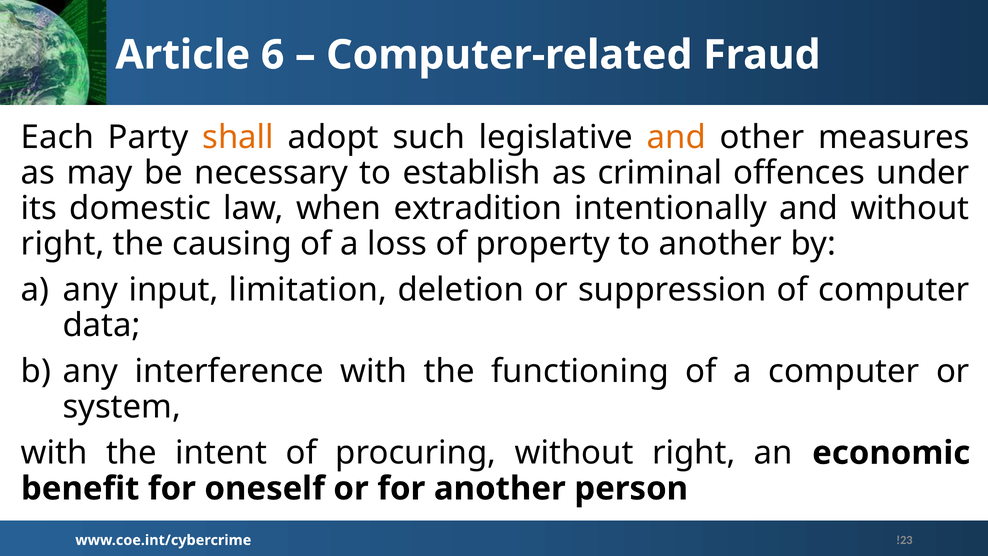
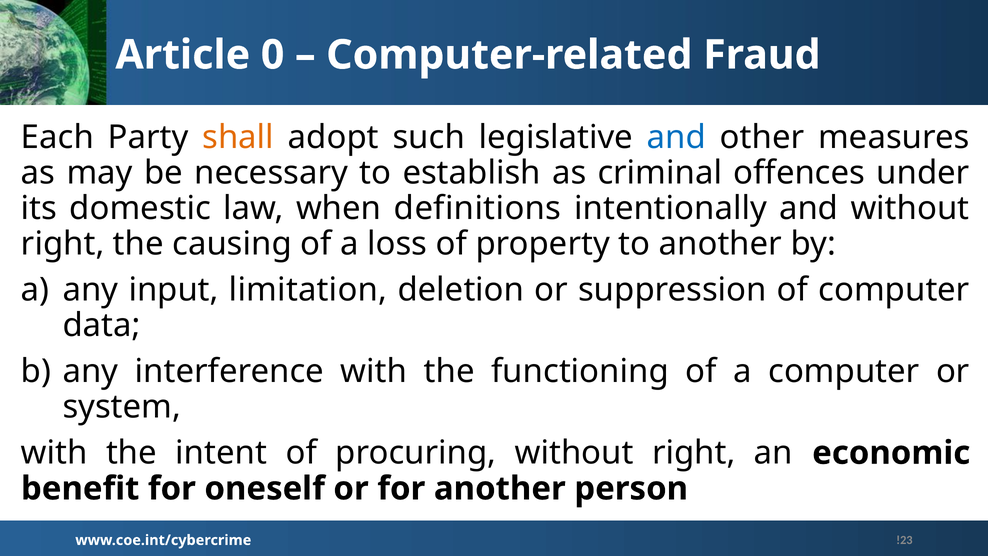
6: 6 -> 0 (273, 55)
and colour: orange -> blue (677, 137)
extradition: extradition -> definitions (478, 208)
